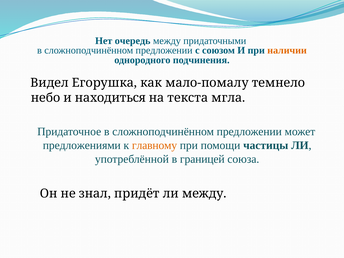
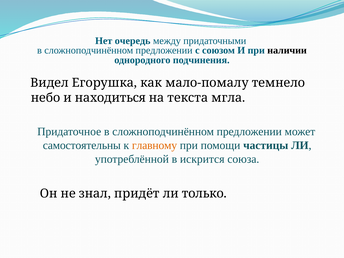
наличии colour: orange -> black (287, 50)
предложениями: предложениями -> самостоятельны (82, 145)
границей: границей -> искрится (202, 159)
ли между: между -> только (204, 193)
